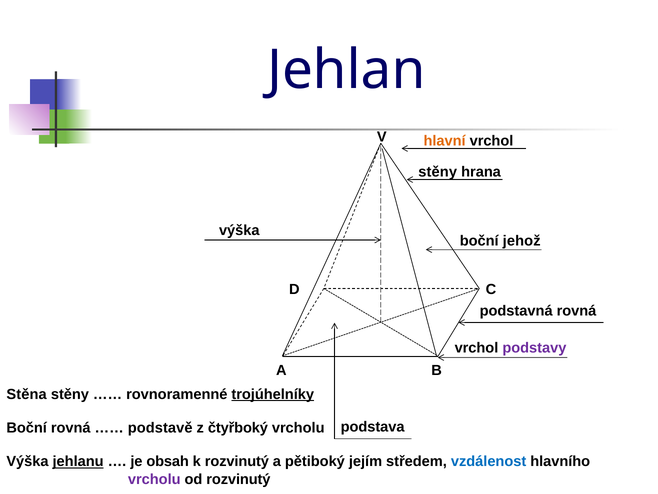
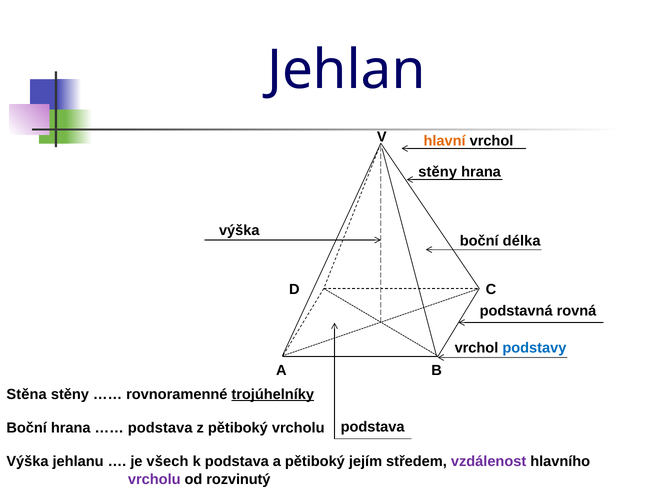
jehož: jehož -> délka (522, 241)
podstavy colour: purple -> blue (534, 348)
Boční rovná: rovná -> hrana (71, 428)
podstavě: podstavě -> podstava (160, 428)
z čtyřboký: čtyřboký -> pětiboký (238, 428)
jehlanu underline: present -> none (78, 461)
obsah: obsah -> všech (167, 461)
k rozvinutý: rozvinutý -> podstava (237, 461)
vzdálenost colour: blue -> purple (489, 461)
